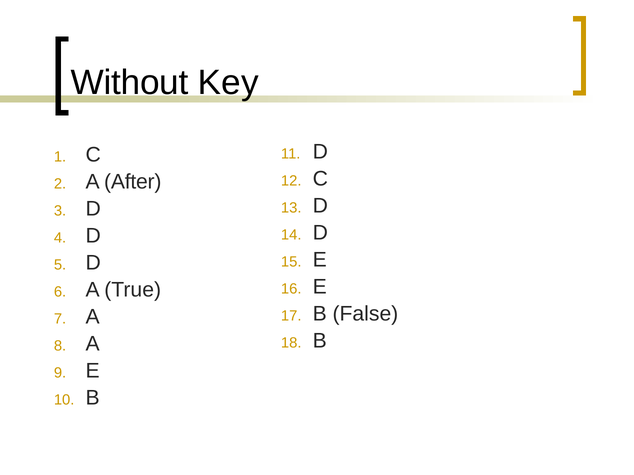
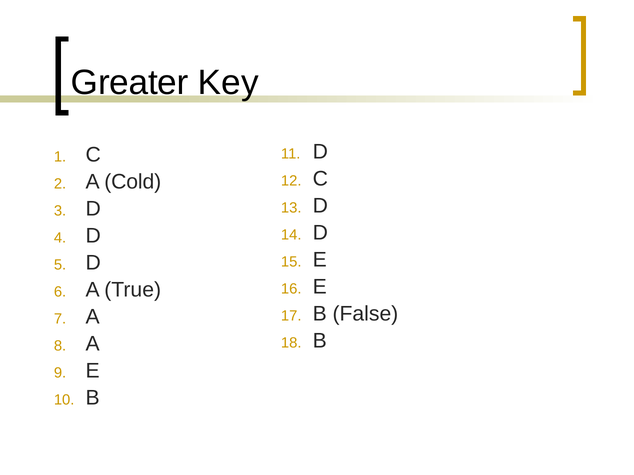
Without: Without -> Greater (130, 83)
After: After -> Cold (133, 182)
